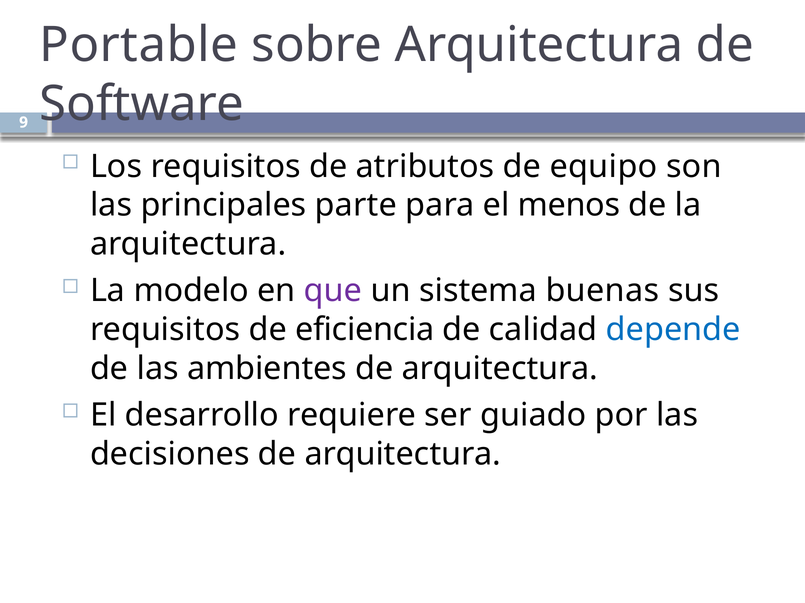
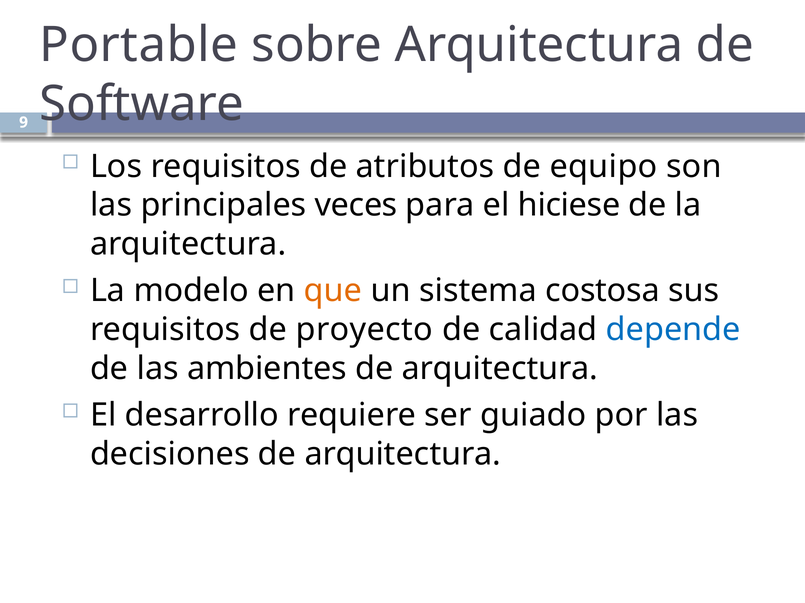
parte: parte -> veces (356, 205)
menos: menos -> hiciese (569, 205)
que colour: purple -> orange (333, 291)
buenas: buenas -> costosa (603, 291)
eficiencia: eficiencia -> proyecto (364, 330)
